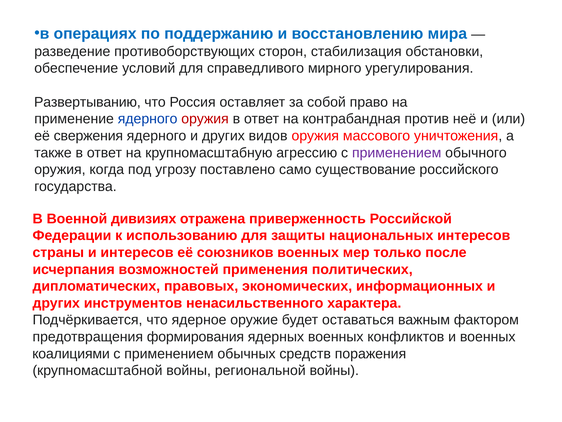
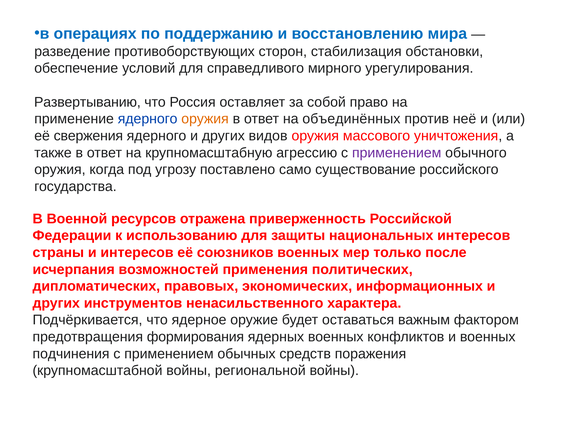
оружия colour: red -> orange (205, 119)
контрабандная: контрабандная -> объединённых (351, 119)
дивизиях: дивизиях -> ресурсов (144, 218)
коалициями: коалициями -> подчинения (71, 353)
